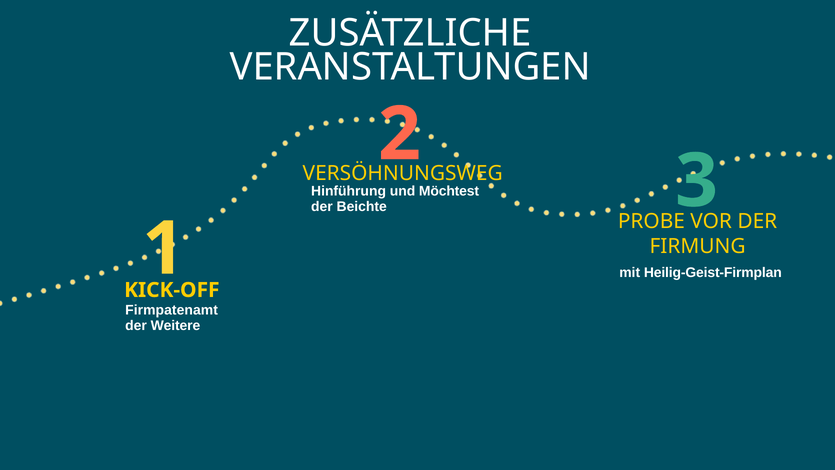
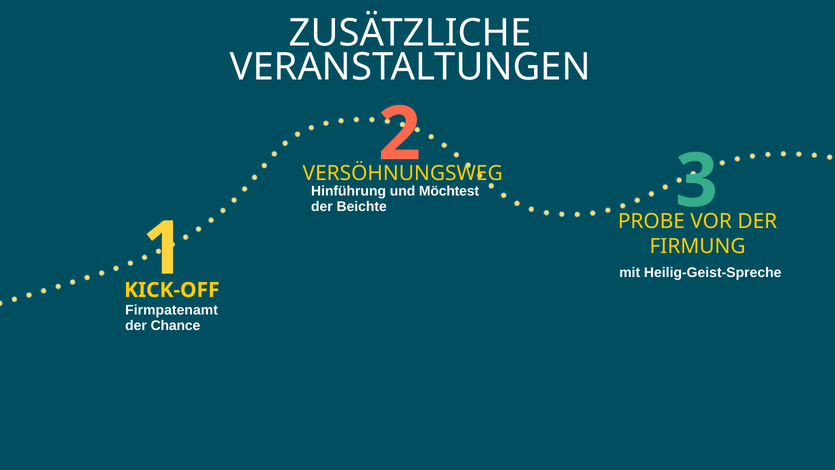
Heilig-Geist-Firmplan: Heilig-Geist-Firmplan -> Heilig-Geist-Spreche (713, 272)
Weitere: Weitere -> Chance (175, 325)
